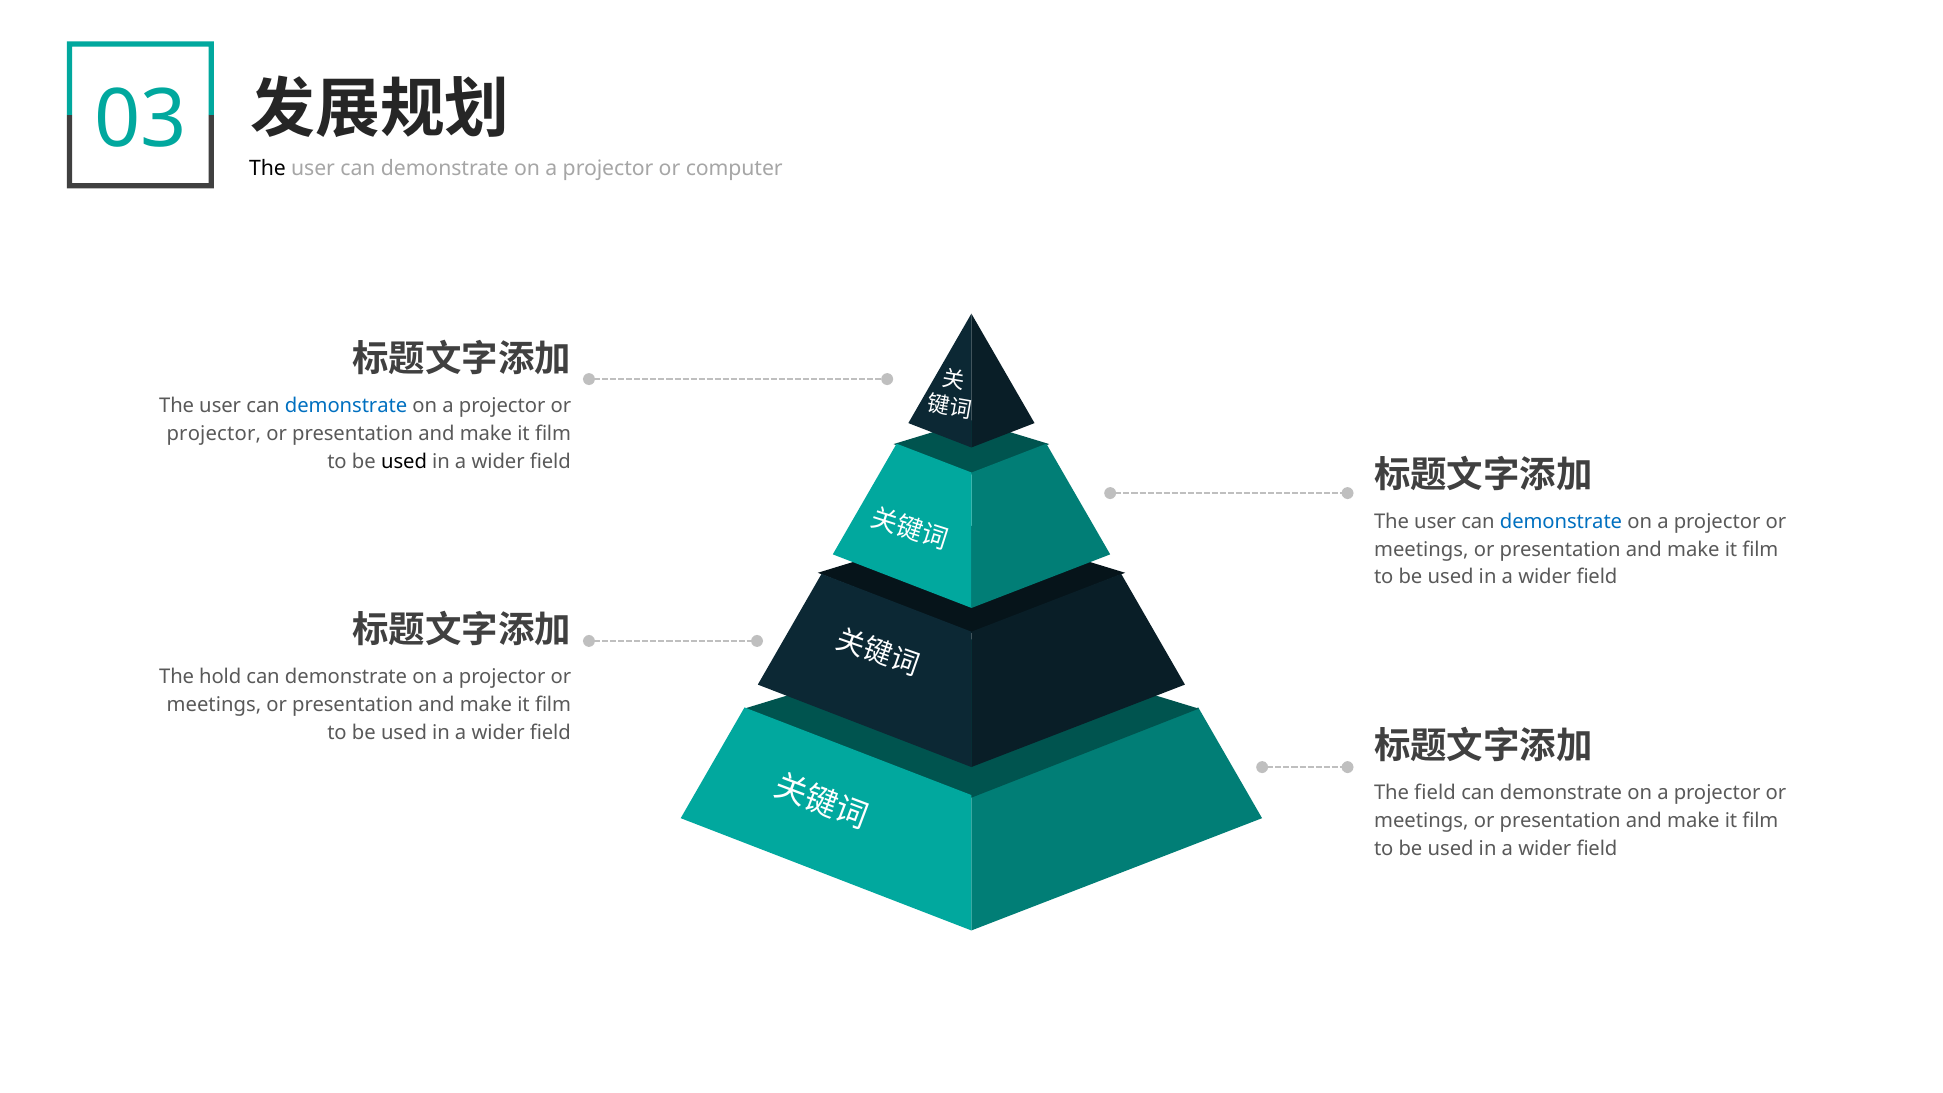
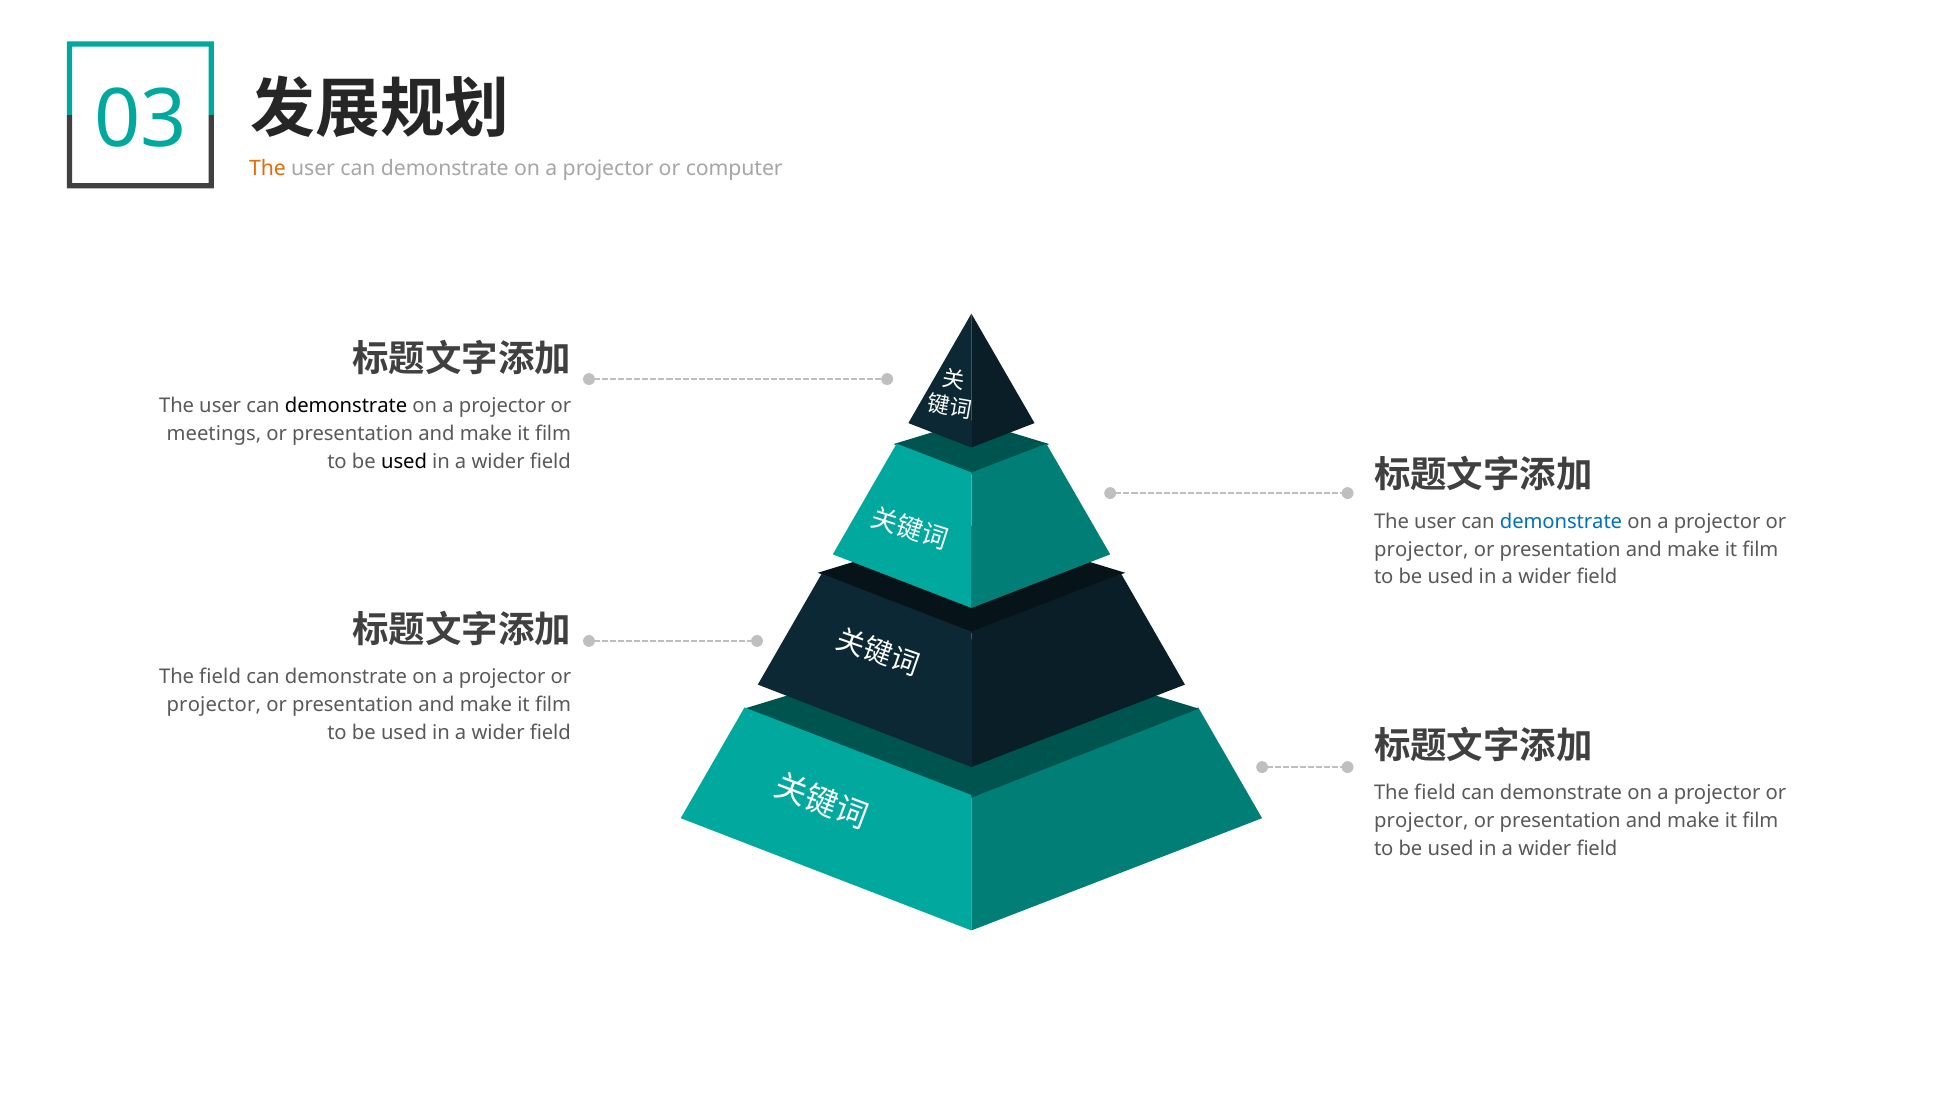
The colour: black -> orange (267, 168)
demonstrate colour: blue -> black (346, 406)
projector: projector -> meetings (214, 434)
meetings: meetings -> projector (1421, 549)
hold: hold -> field (220, 677)
meetings: meetings -> projector (214, 705)
meetings: meetings -> projector (1421, 821)
